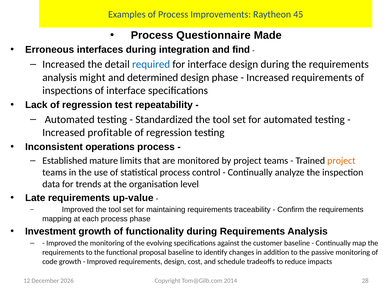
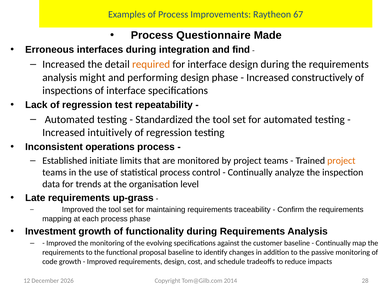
45: 45 -> 67 (298, 14)
required colour: blue -> orange (151, 64)
determined: determined -> performing (153, 77)
Increased requirements: requirements -> constructively (322, 77)
profitable: profitable -> intuitively (110, 133)
mature: mature -> initiate (104, 161)
up-value: up-value -> up-grass (133, 198)
